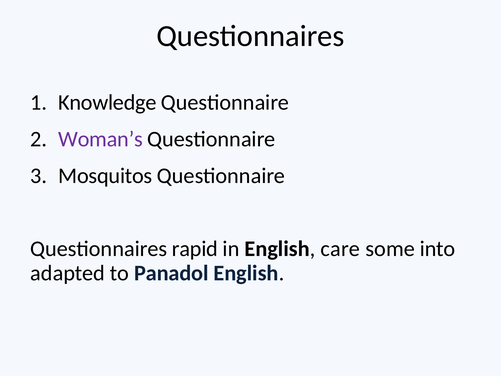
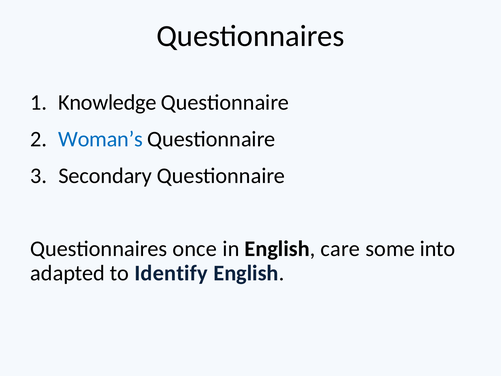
Woman’s colour: purple -> blue (100, 139)
Mosquitos: Mosquitos -> Secondary (105, 176)
rapid: rapid -> once (195, 249)
Panadol: Panadol -> Identify (171, 273)
